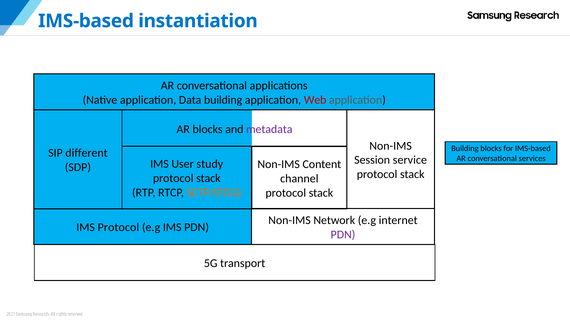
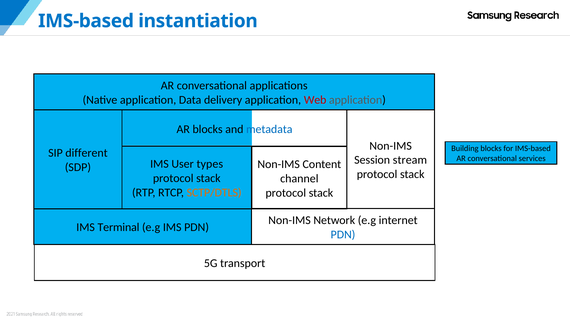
Data building: building -> delivery (223, 100)
metadata colour: purple -> blue (269, 130)
service: service -> stream (410, 160)
study: study -> types (210, 164)
IMS Protocol: Protocol -> Terminal (118, 228)
PDN colour: purple -> blue (343, 235)
